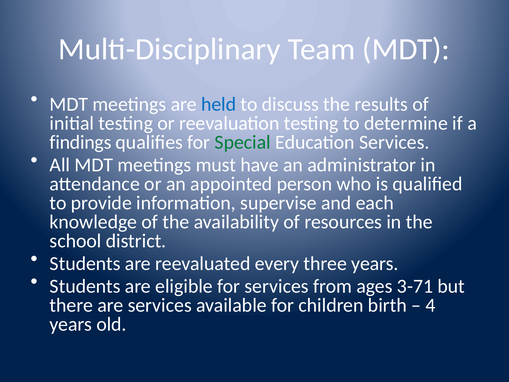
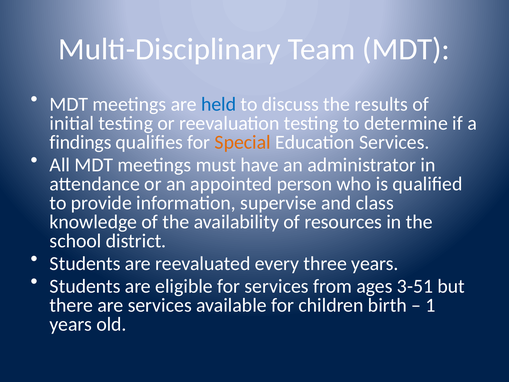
Special colour: green -> orange (243, 142)
each: each -> class (375, 203)
3-71: 3-71 -> 3-51 (415, 286)
4: 4 -> 1 (431, 305)
